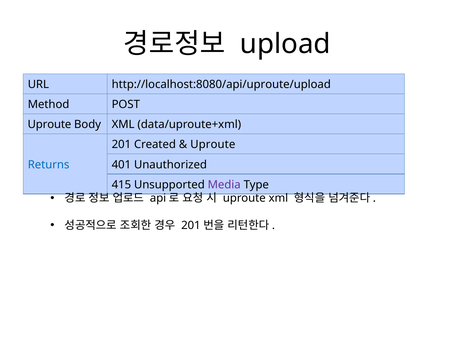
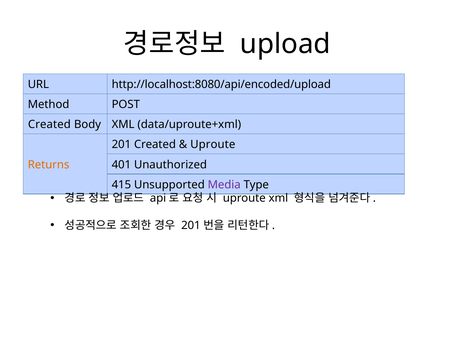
http://localhost:8080/api/uproute/upload: http://localhost:8080/api/uproute/upload -> http://localhost:8080/api/encoded/upload (221, 84)
Uproute: Uproute -> Created (49, 124)
Returns colour: blue -> orange (49, 164)
